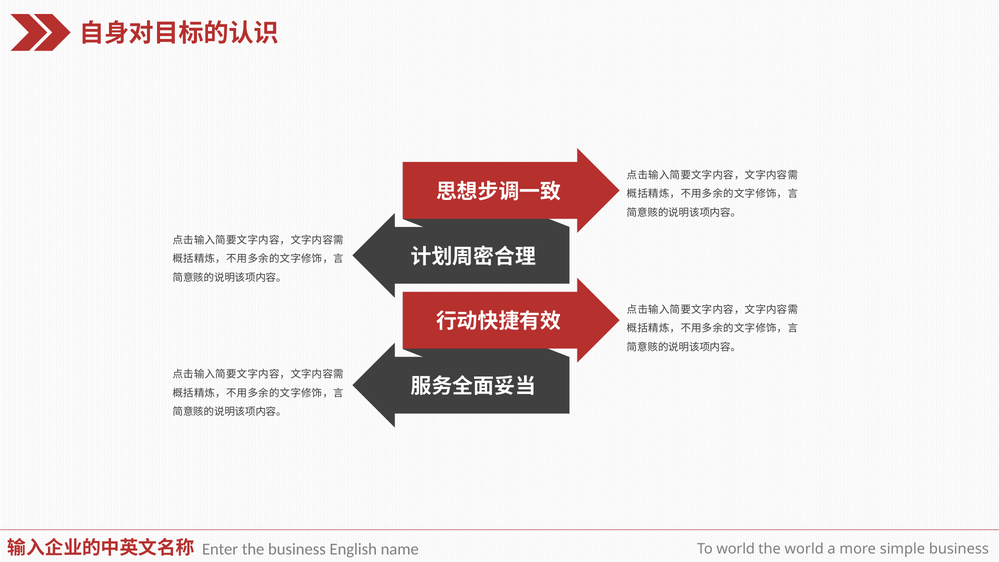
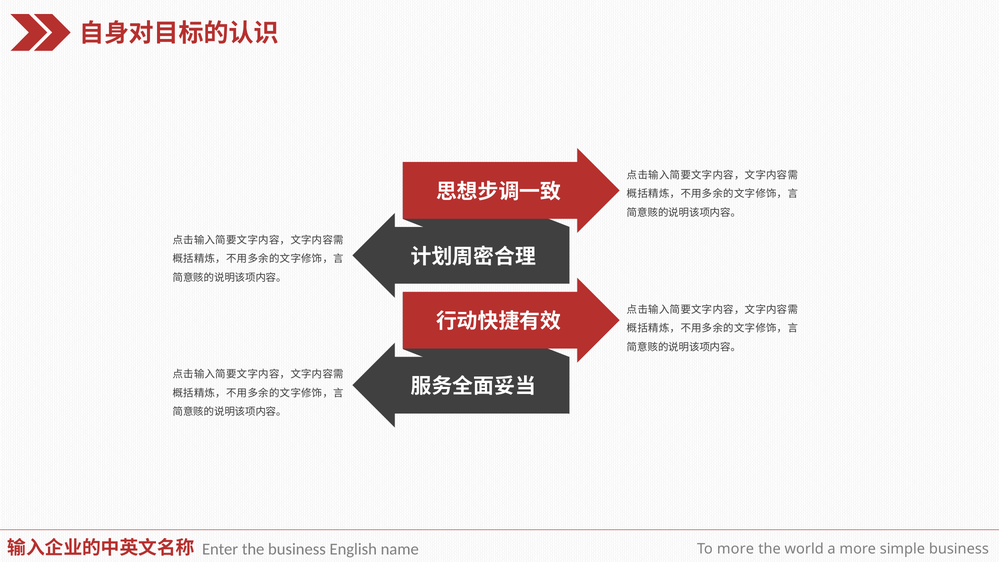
To world: world -> more (736, 549)
